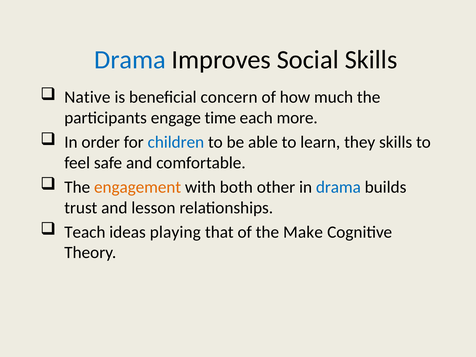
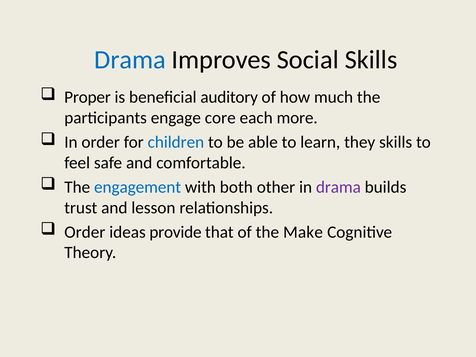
Native: Native -> Proper (88, 97)
concern: concern -> auditory (229, 97)
time: time -> core (220, 118)
engagement colour: orange -> blue (138, 187)
drama colour: blue -> purple (338, 187)
Teach: Teach -> Order (85, 232)
playing: playing -> provide (175, 232)
